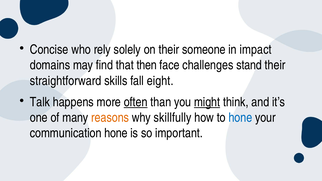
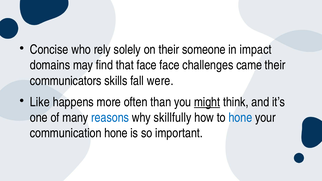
that then: then -> face (147, 65)
stand: stand -> came (249, 65)
straightforward: straightforward -> communicators (66, 81)
eight: eight -> were (160, 81)
Talk: Talk -> Like (40, 102)
often underline: present -> none (136, 102)
reasons colour: orange -> blue (110, 118)
